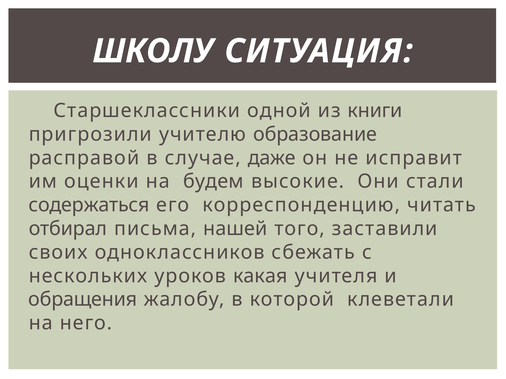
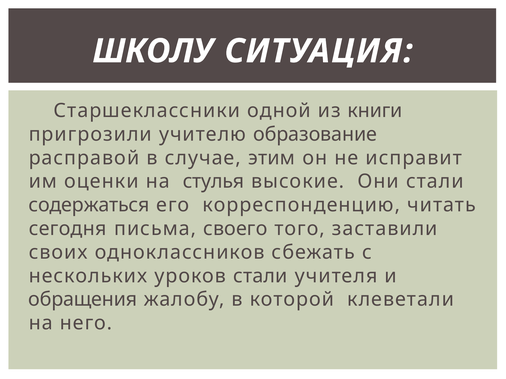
даже: даже -> этим (272, 158)
будем: будем -> стулья (214, 182)
отбирал: отбирал -> сегодня (68, 229)
нашей: нашей -> своего (235, 229)
уроков какая: какая -> стали (260, 276)
